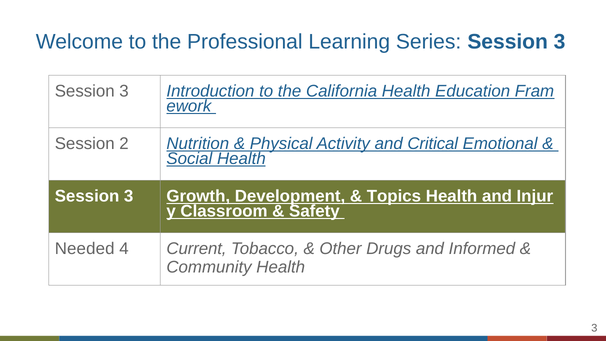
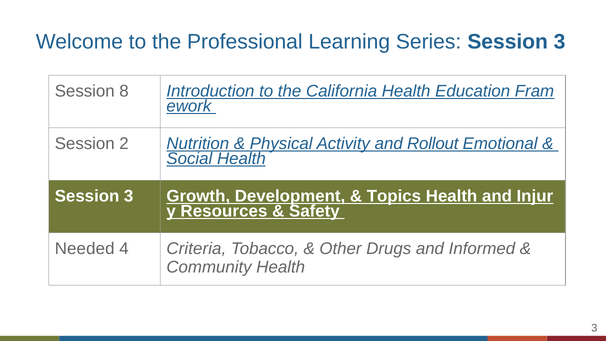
3: 3 -> 8 (124, 91)
Critical: Critical -> Rollout (433, 143)
Classroom: Classroom -> Resources (224, 211)
Current: Current -> Criteria (196, 248)
